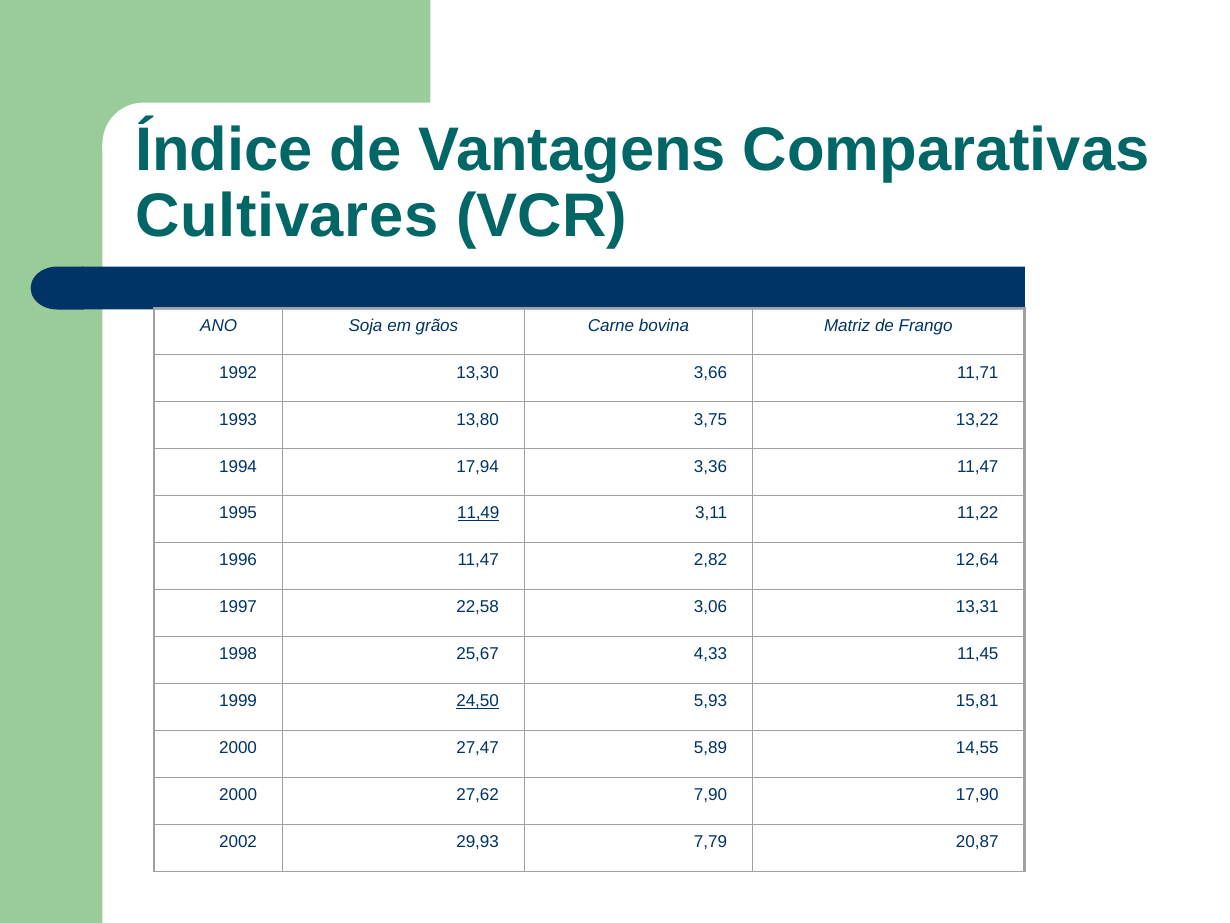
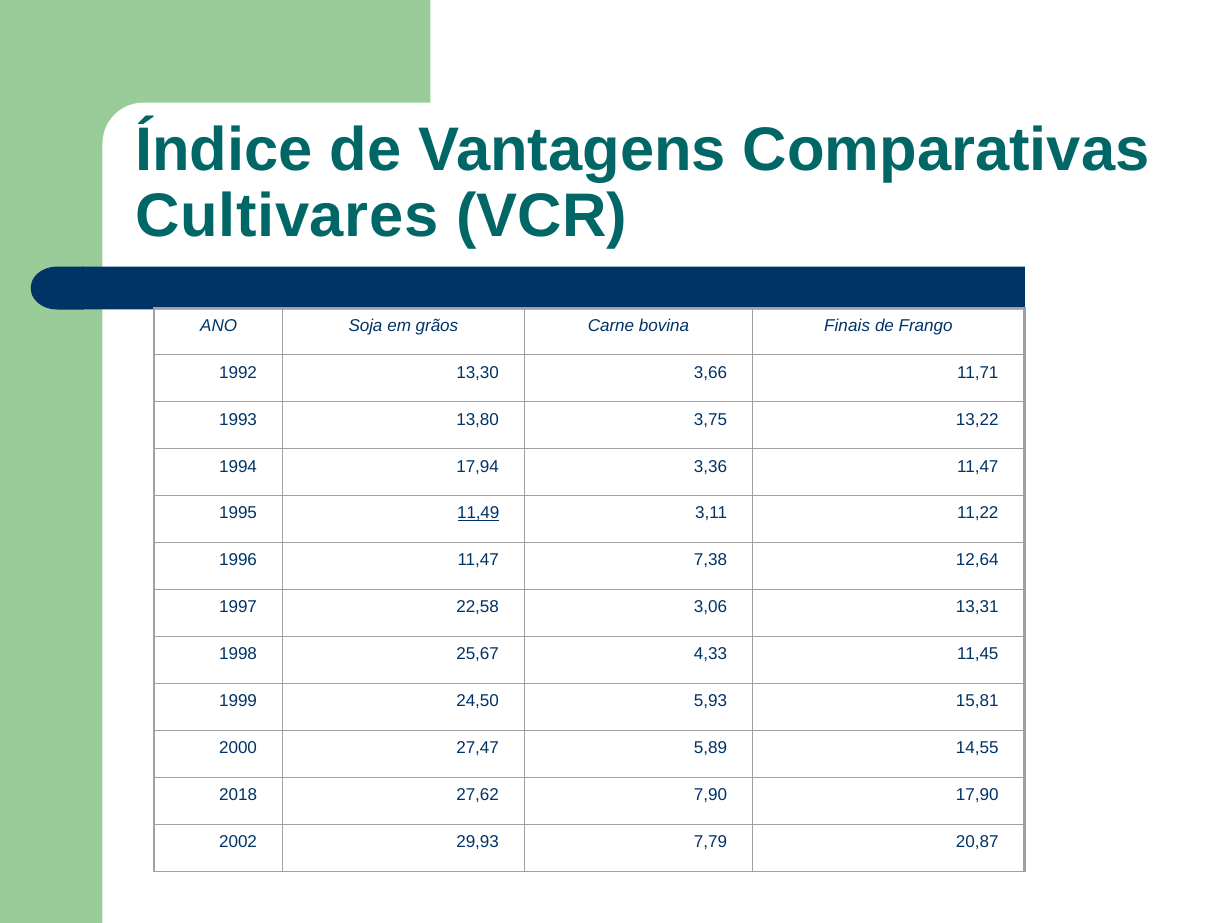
Matriz: Matriz -> Finais (847, 325)
2,82: 2,82 -> 7,38 (711, 560)
24,50 underline: present -> none (478, 701)
2000: 2000 -> 2018 (238, 795)
